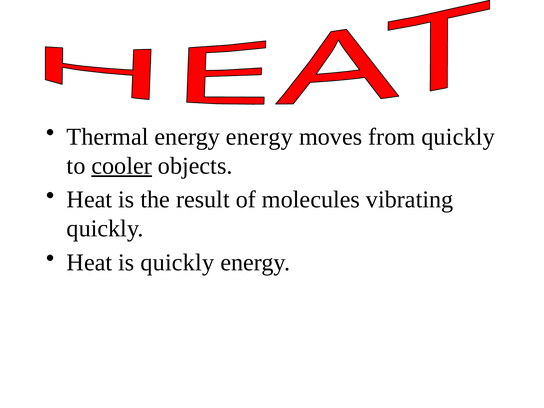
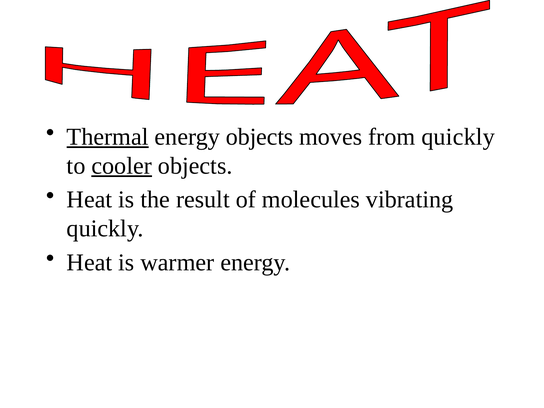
Thermal underline: none -> present (108, 137)
energy energy: energy -> objects (260, 137)
is quickly: quickly -> warmer (177, 263)
